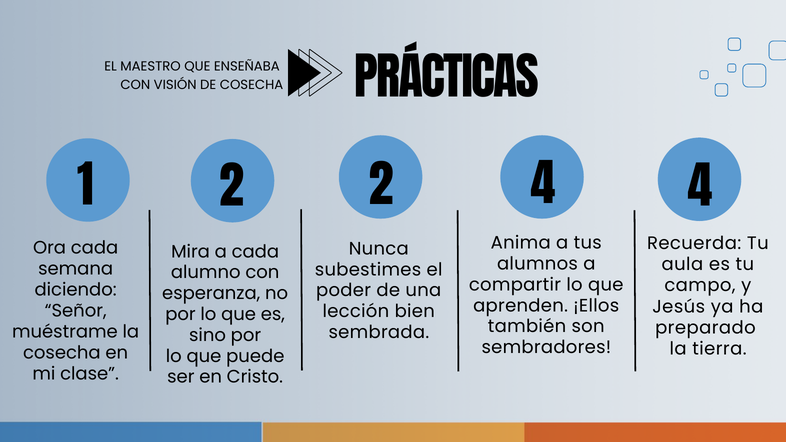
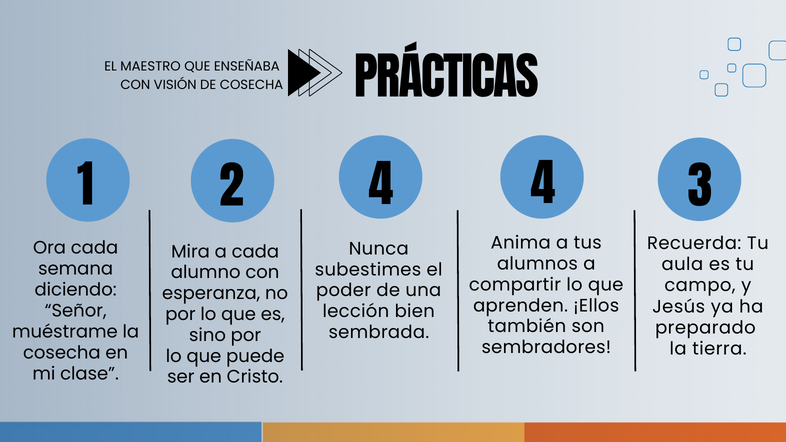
2 2: 2 -> 4 (381, 188)
4 4: 4 -> 3 (700, 189)
